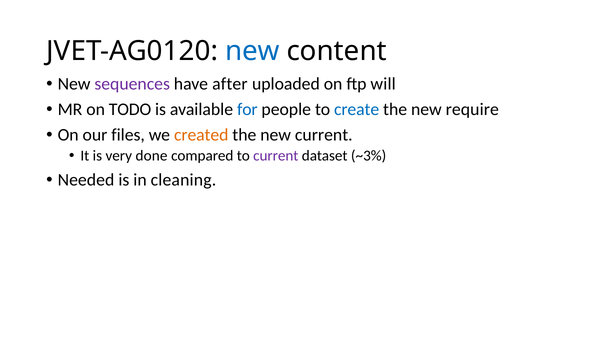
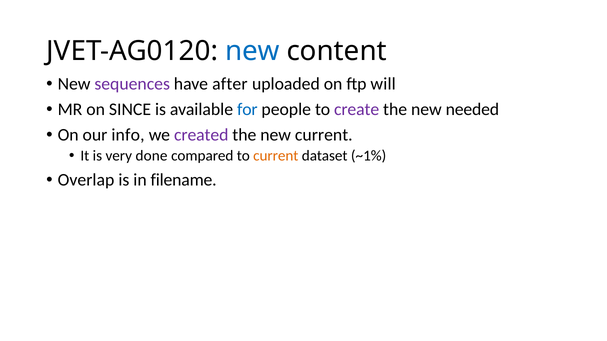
TODO: TODO -> SINCE (130, 110)
create colour: blue -> purple (357, 110)
require: require -> needed (472, 110)
files: files -> info (128, 135)
created colour: orange -> purple (201, 135)
current colour: purple -> orange (276, 156)
~3%: ~3% -> ~1% (369, 156)
Needed: Needed -> Overlap (86, 180)
cleaning: cleaning -> filename (184, 180)
